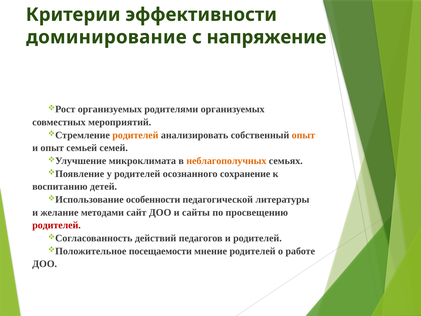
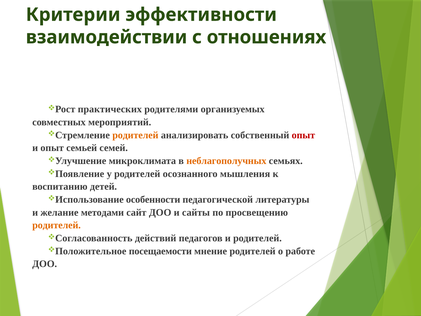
доминирование: доминирование -> взаимодействии (107, 37)
напряжение: напряжение -> отношениях (266, 37)
организуемых: организуемых -> практических (110, 109)
опыт colour: orange -> red (303, 135)
сохранение: сохранение -> мышления (245, 174)
родителей colour: red -> orange (57, 225)
